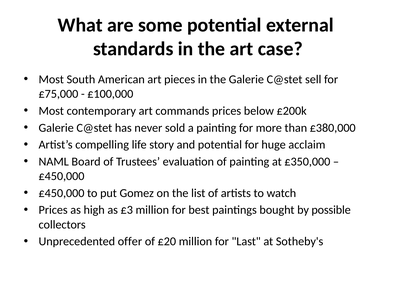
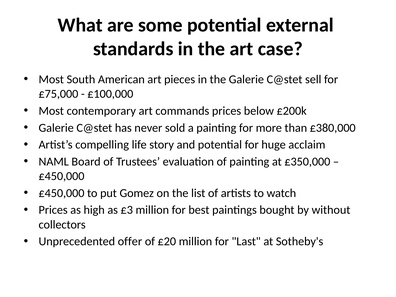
possible: possible -> without (331, 210)
